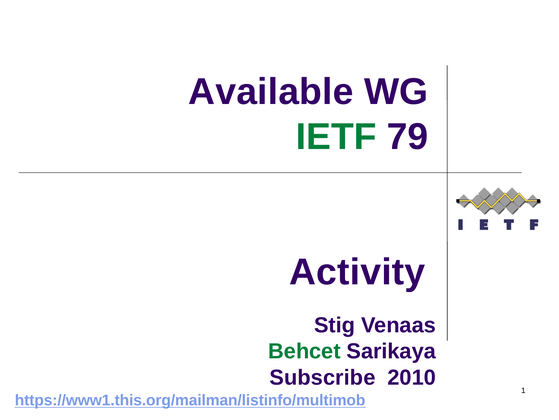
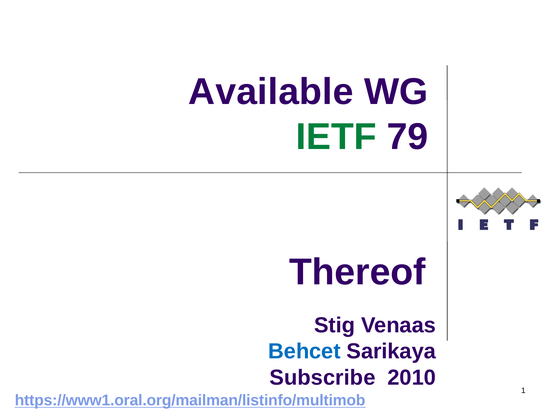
Activity: Activity -> Thereof (357, 272)
Behcet colour: green -> blue (304, 351)
https://www1.this.org/mailman/listinfo/multimob: https://www1.this.org/mailman/listinfo/multimob -> https://www1.oral.org/mailman/listinfo/multimob (190, 400)
